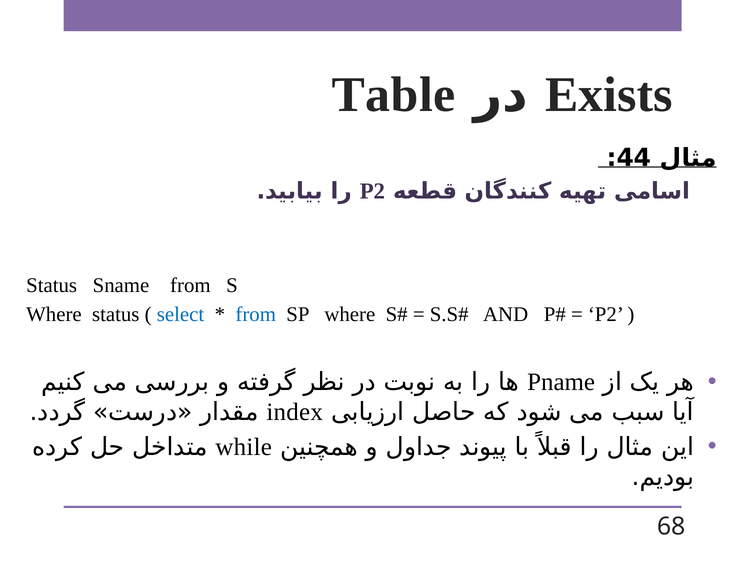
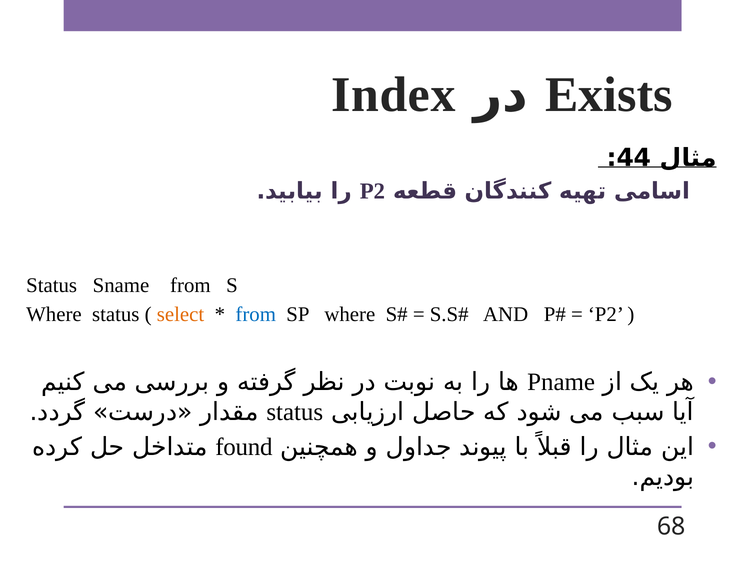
Table: Table -> Index (394, 95)
select colour: blue -> orange (180, 314)
index: index -> status (295, 412)
while: while -> found (244, 447)
